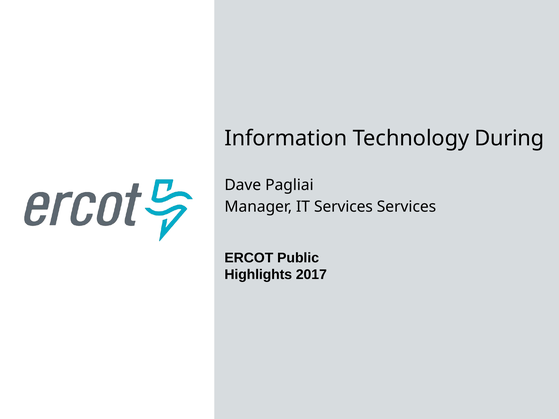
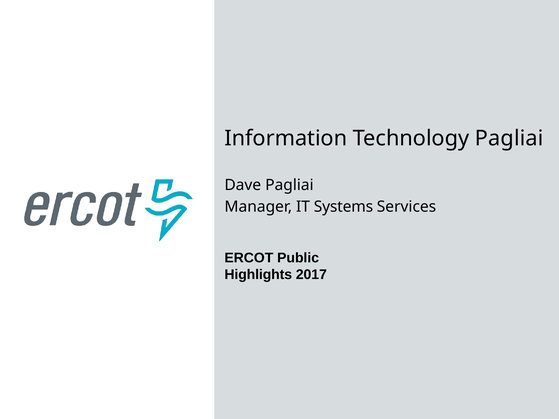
Technology During: During -> Pagliai (509, 138)
IT Services: Services -> Systems (343, 207)
